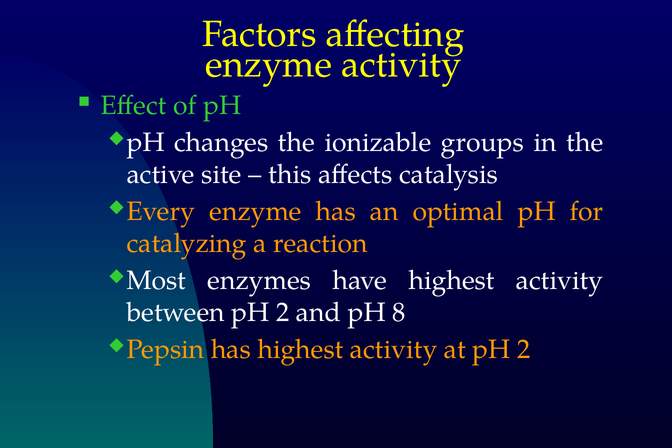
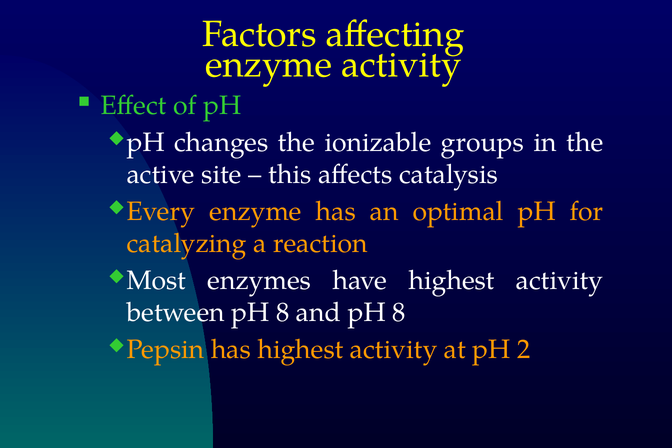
between pH 2: 2 -> 8 (283, 313)
